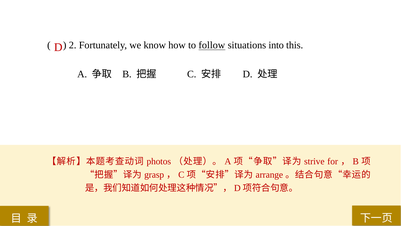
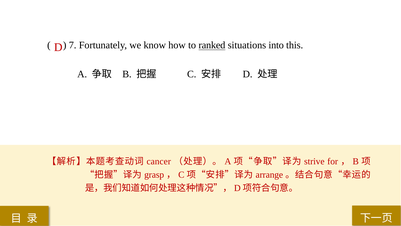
2: 2 -> 7 (73, 45)
follow: follow -> ranked (212, 45)
photos: photos -> cancer (159, 161)
